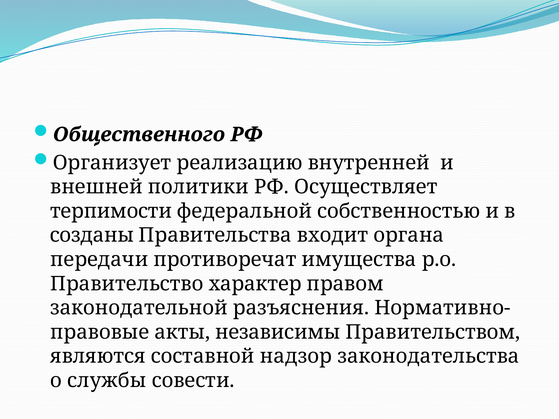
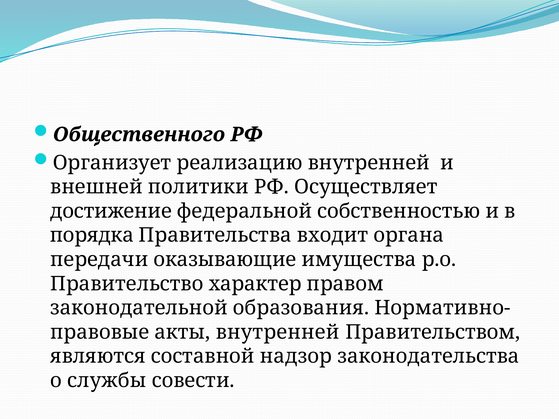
терпимости: терпимости -> достижение (111, 211)
созданы: созданы -> порядка (92, 235)
противоречат: противоречат -> оказывающие (225, 260)
разъяснения: разъяснения -> образования (301, 308)
акты независимы: независимы -> внутренней (278, 332)
